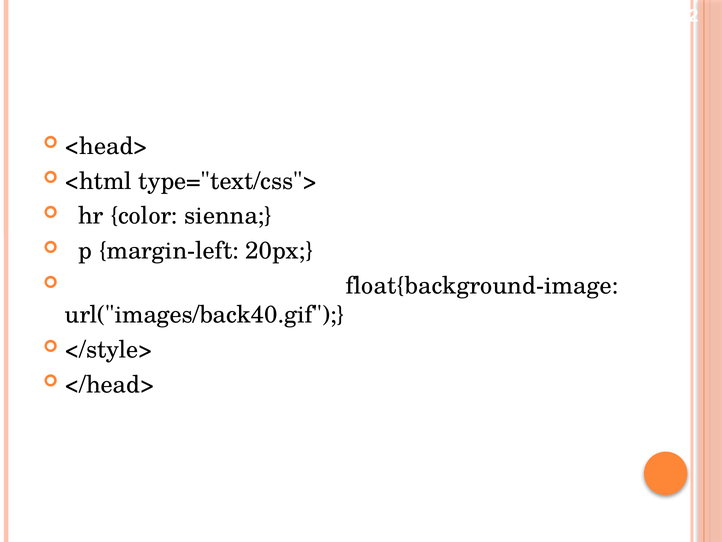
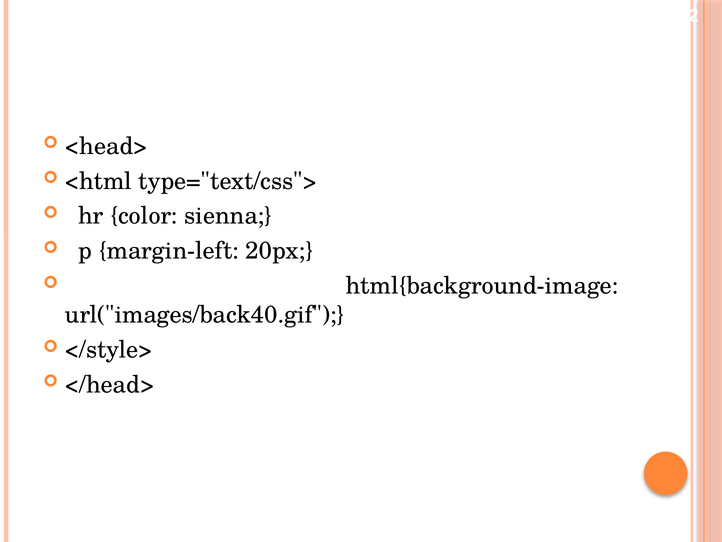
float{background-image: float{background-image -> html{background-image (482, 286)
